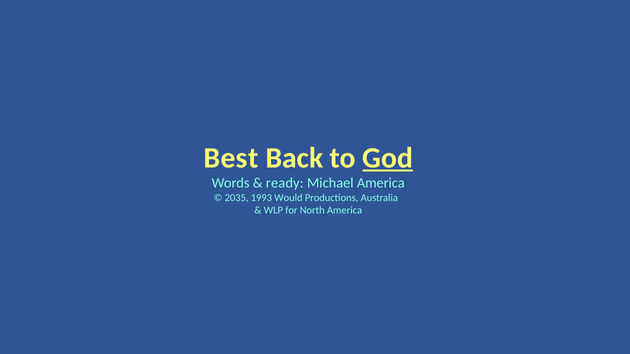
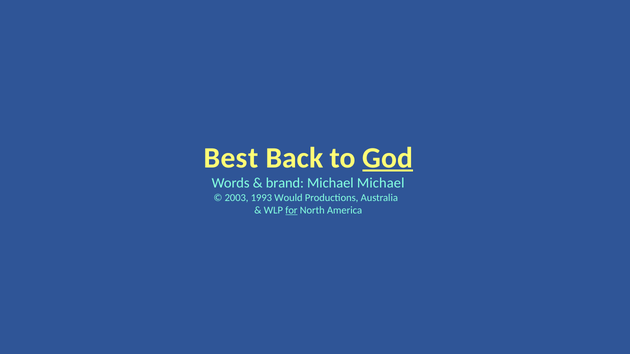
ready: ready -> brand (285, 183)
Michael America: America -> Michael (381, 183)
2035: 2035 -> 2003 (237, 198)
for underline: none -> present (291, 211)
